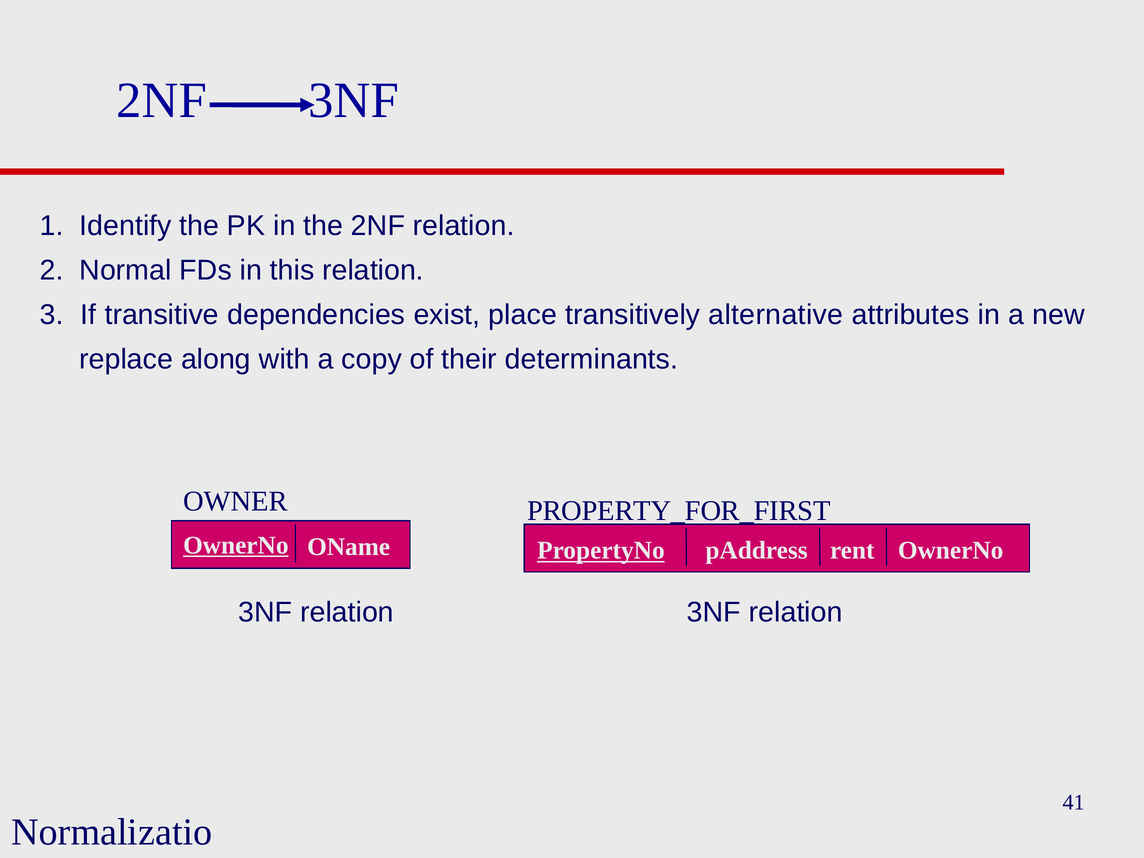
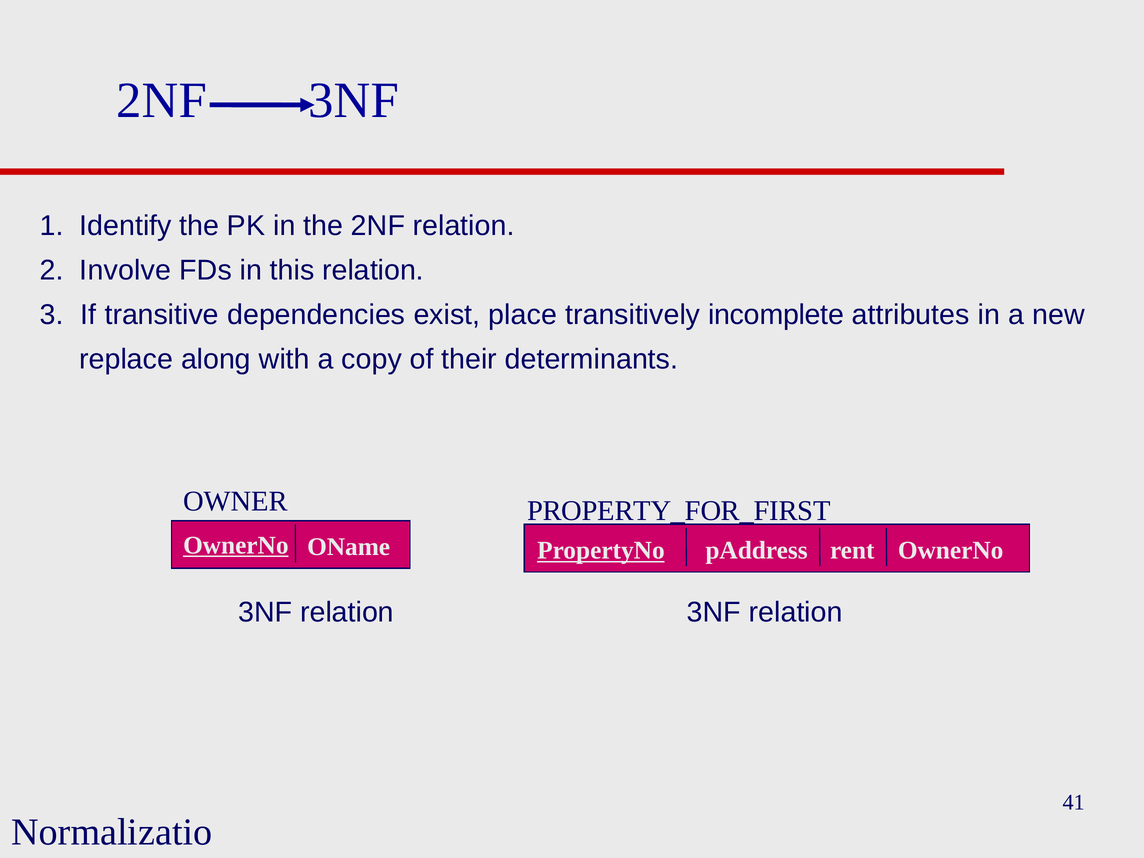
Normal: Normal -> Involve (125, 270)
alternative: alternative -> incomplete (776, 315)
